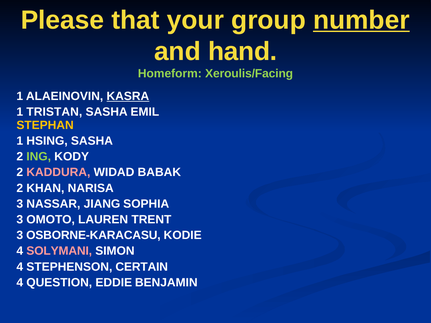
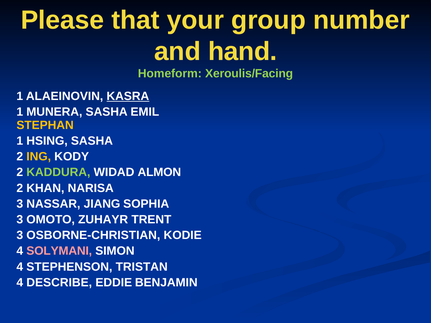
number underline: present -> none (361, 20)
TRISTAN: TRISTAN -> MUNERA (54, 112)
ING colour: light green -> yellow (39, 157)
KADDURA colour: pink -> light green (58, 172)
BABAK: BABAK -> ALMON (159, 172)
LAUREN: LAUREN -> ZUHAYR (103, 220)
OSBORNE-KARACASU: OSBORNE-KARACASU -> OSBORNE-CHRISTIAN (93, 235)
CERTAIN: CERTAIN -> TRISTAN (142, 267)
QUESTION: QUESTION -> DESCRIBE (59, 283)
